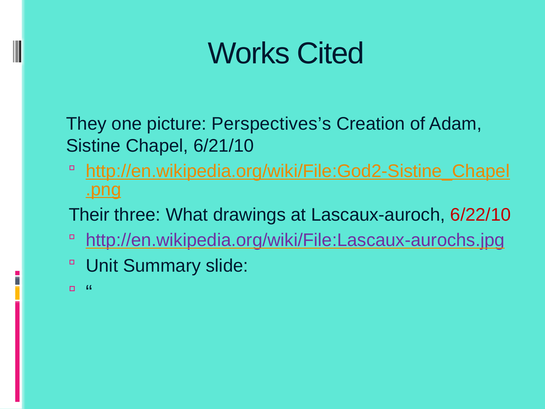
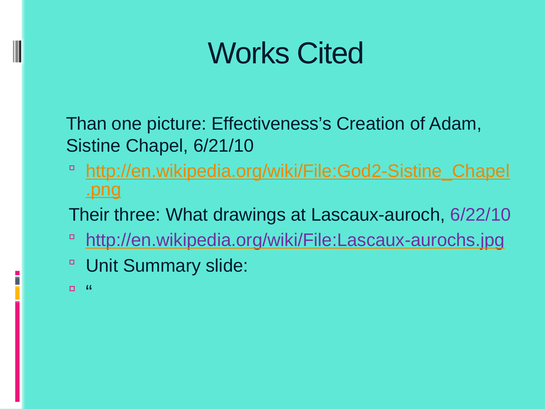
They: They -> Than (86, 124)
Perspectives’s: Perspectives’s -> Effectiveness’s (272, 124)
6/22/10 colour: red -> purple (481, 215)
